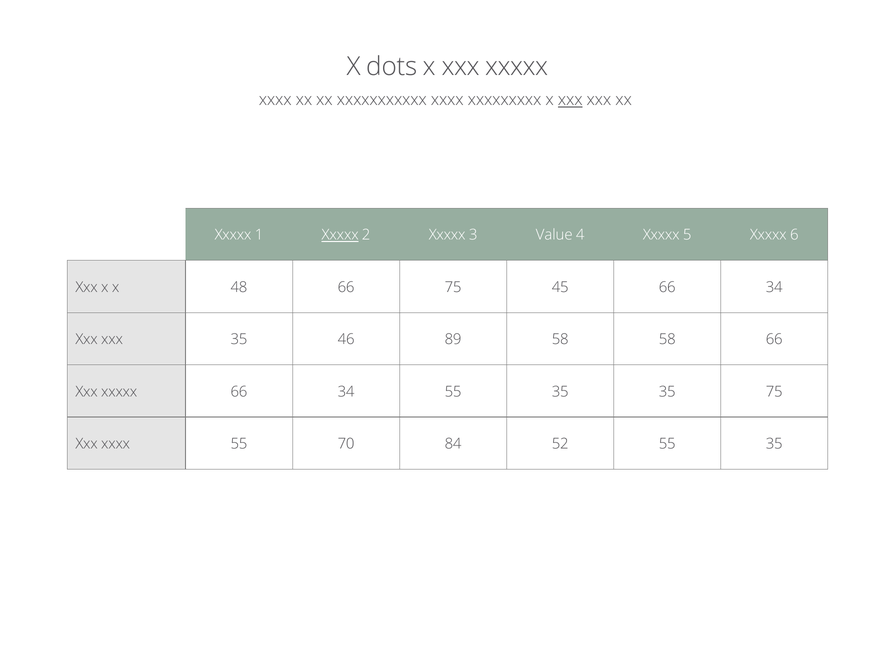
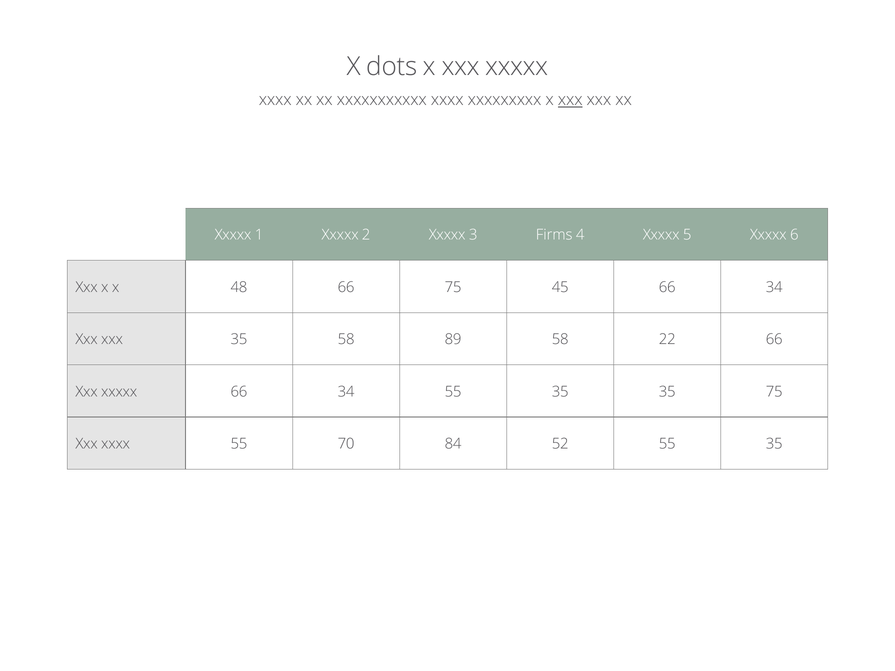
Xxxxx underline: present -> none (340, 235)
Value: Value -> Firms (554, 235)
35 46: 46 -> 58 (346, 340)
58 58: 58 -> 22 (667, 340)
